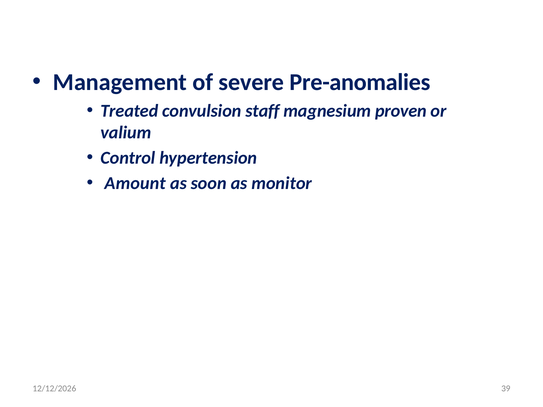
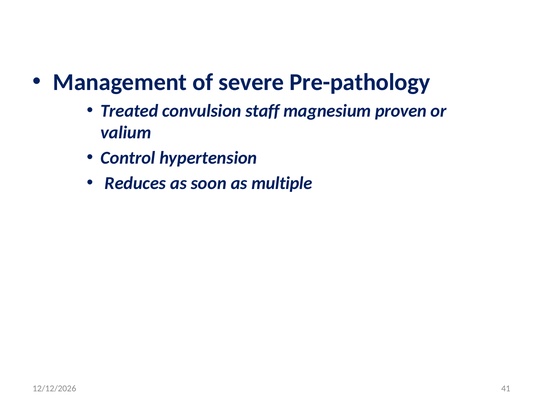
Pre-anomalies: Pre-anomalies -> Pre-pathology (360, 82)
Amount: Amount -> Reduces (135, 183)
monitor: monitor -> multiple (282, 183)
39: 39 -> 41 (506, 389)
